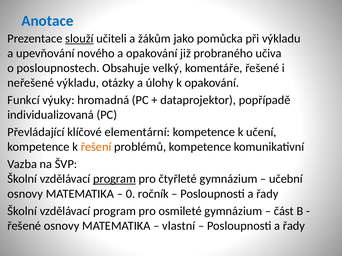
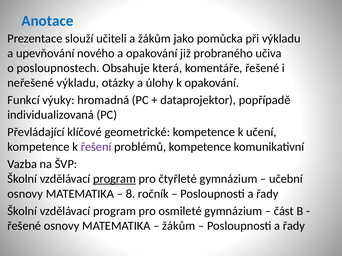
slouží underline: present -> none (79, 39)
velký: velký -> která (167, 68)
elementární: elementární -> geometrické (137, 132)
řešení colour: orange -> purple (96, 147)
0: 0 -> 8 (130, 194)
vlastní: vlastní -> žákům (179, 226)
